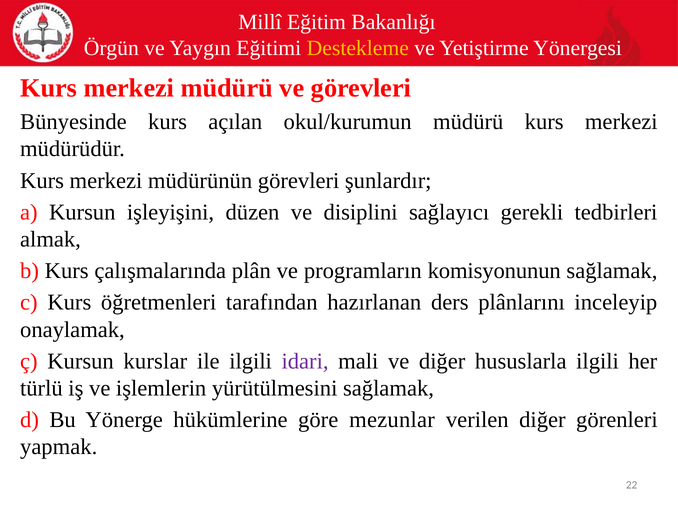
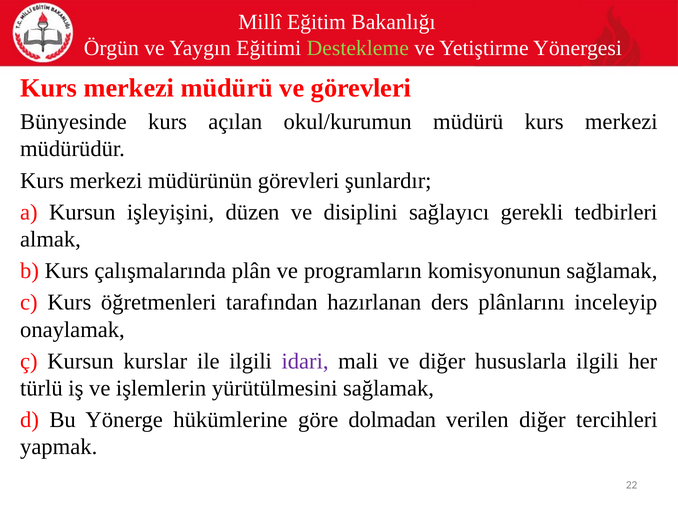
Destekleme colour: yellow -> light green (358, 48)
mezunlar: mezunlar -> dolmadan (392, 420)
görenleri: görenleri -> tercihleri (617, 420)
